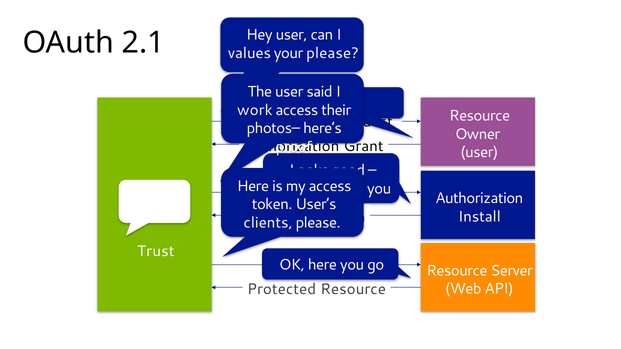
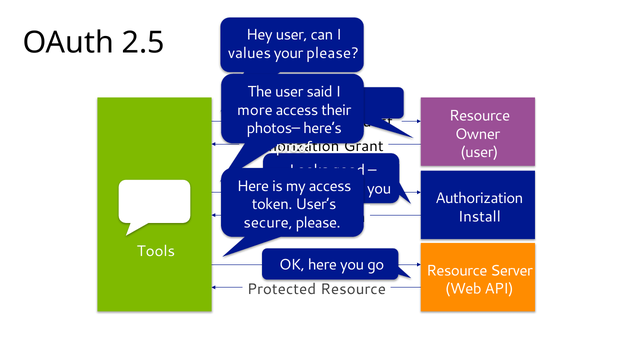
2.1: 2.1 -> 2.5 (143, 43)
work: work -> more (255, 110)
clients: clients -> secure (268, 223)
Trust: Trust -> Tools (156, 251)
